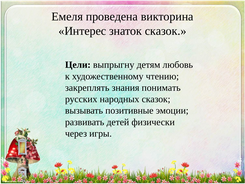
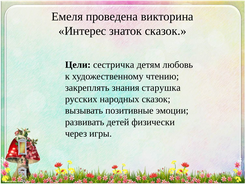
выпрыгну: выпрыгну -> сестричка (114, 65)
понимать: понимать -> старушка (161, 88)
